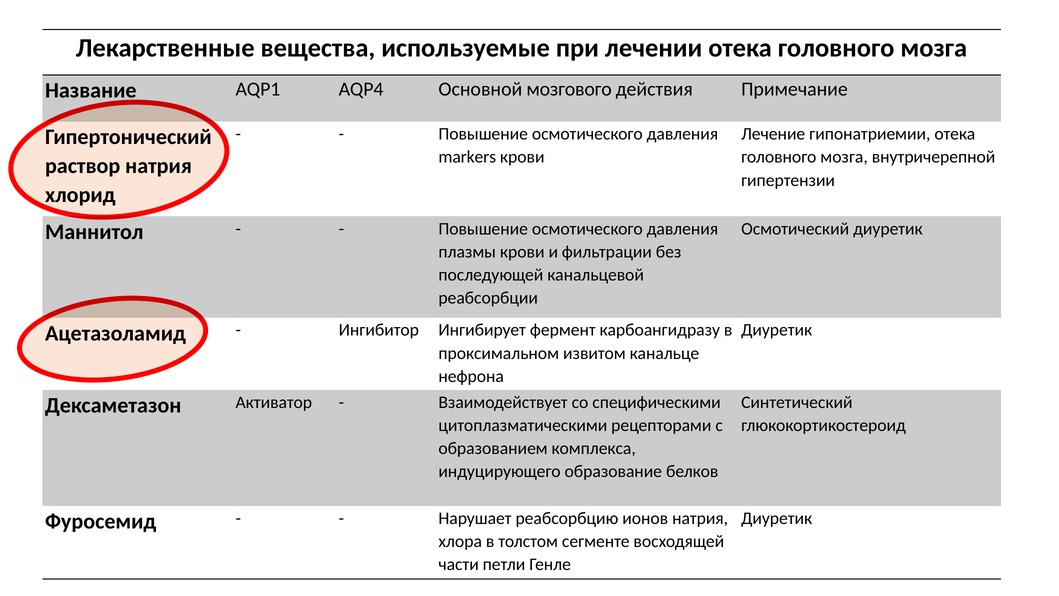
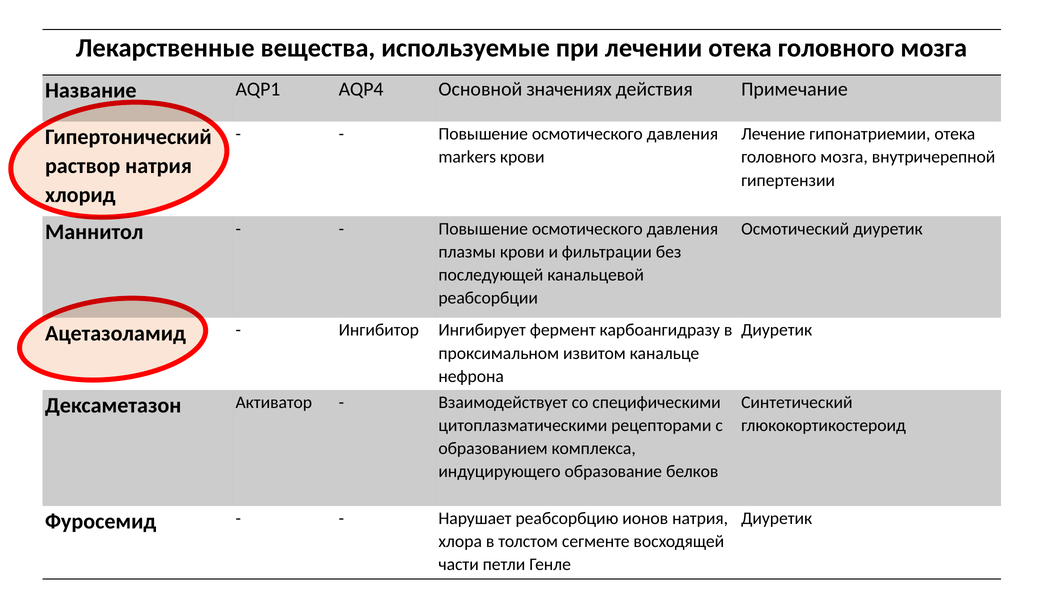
мозгового: мозгового -> значениях (569, 89)
